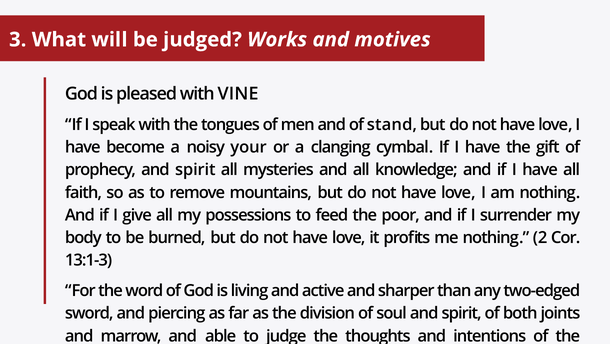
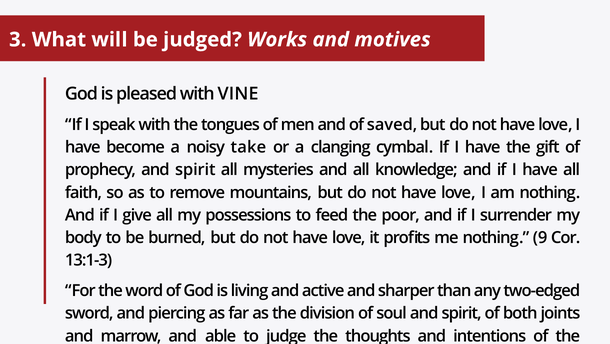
stand: stand -> saved (392, 125)
your: your -> take (248, 147)
nothing 2: 2 -> 9 (540, 238)
